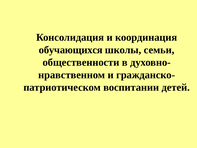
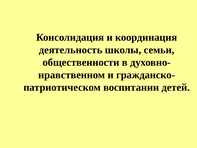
обучающихся: обучающихся -> деятельность (71, 50)
